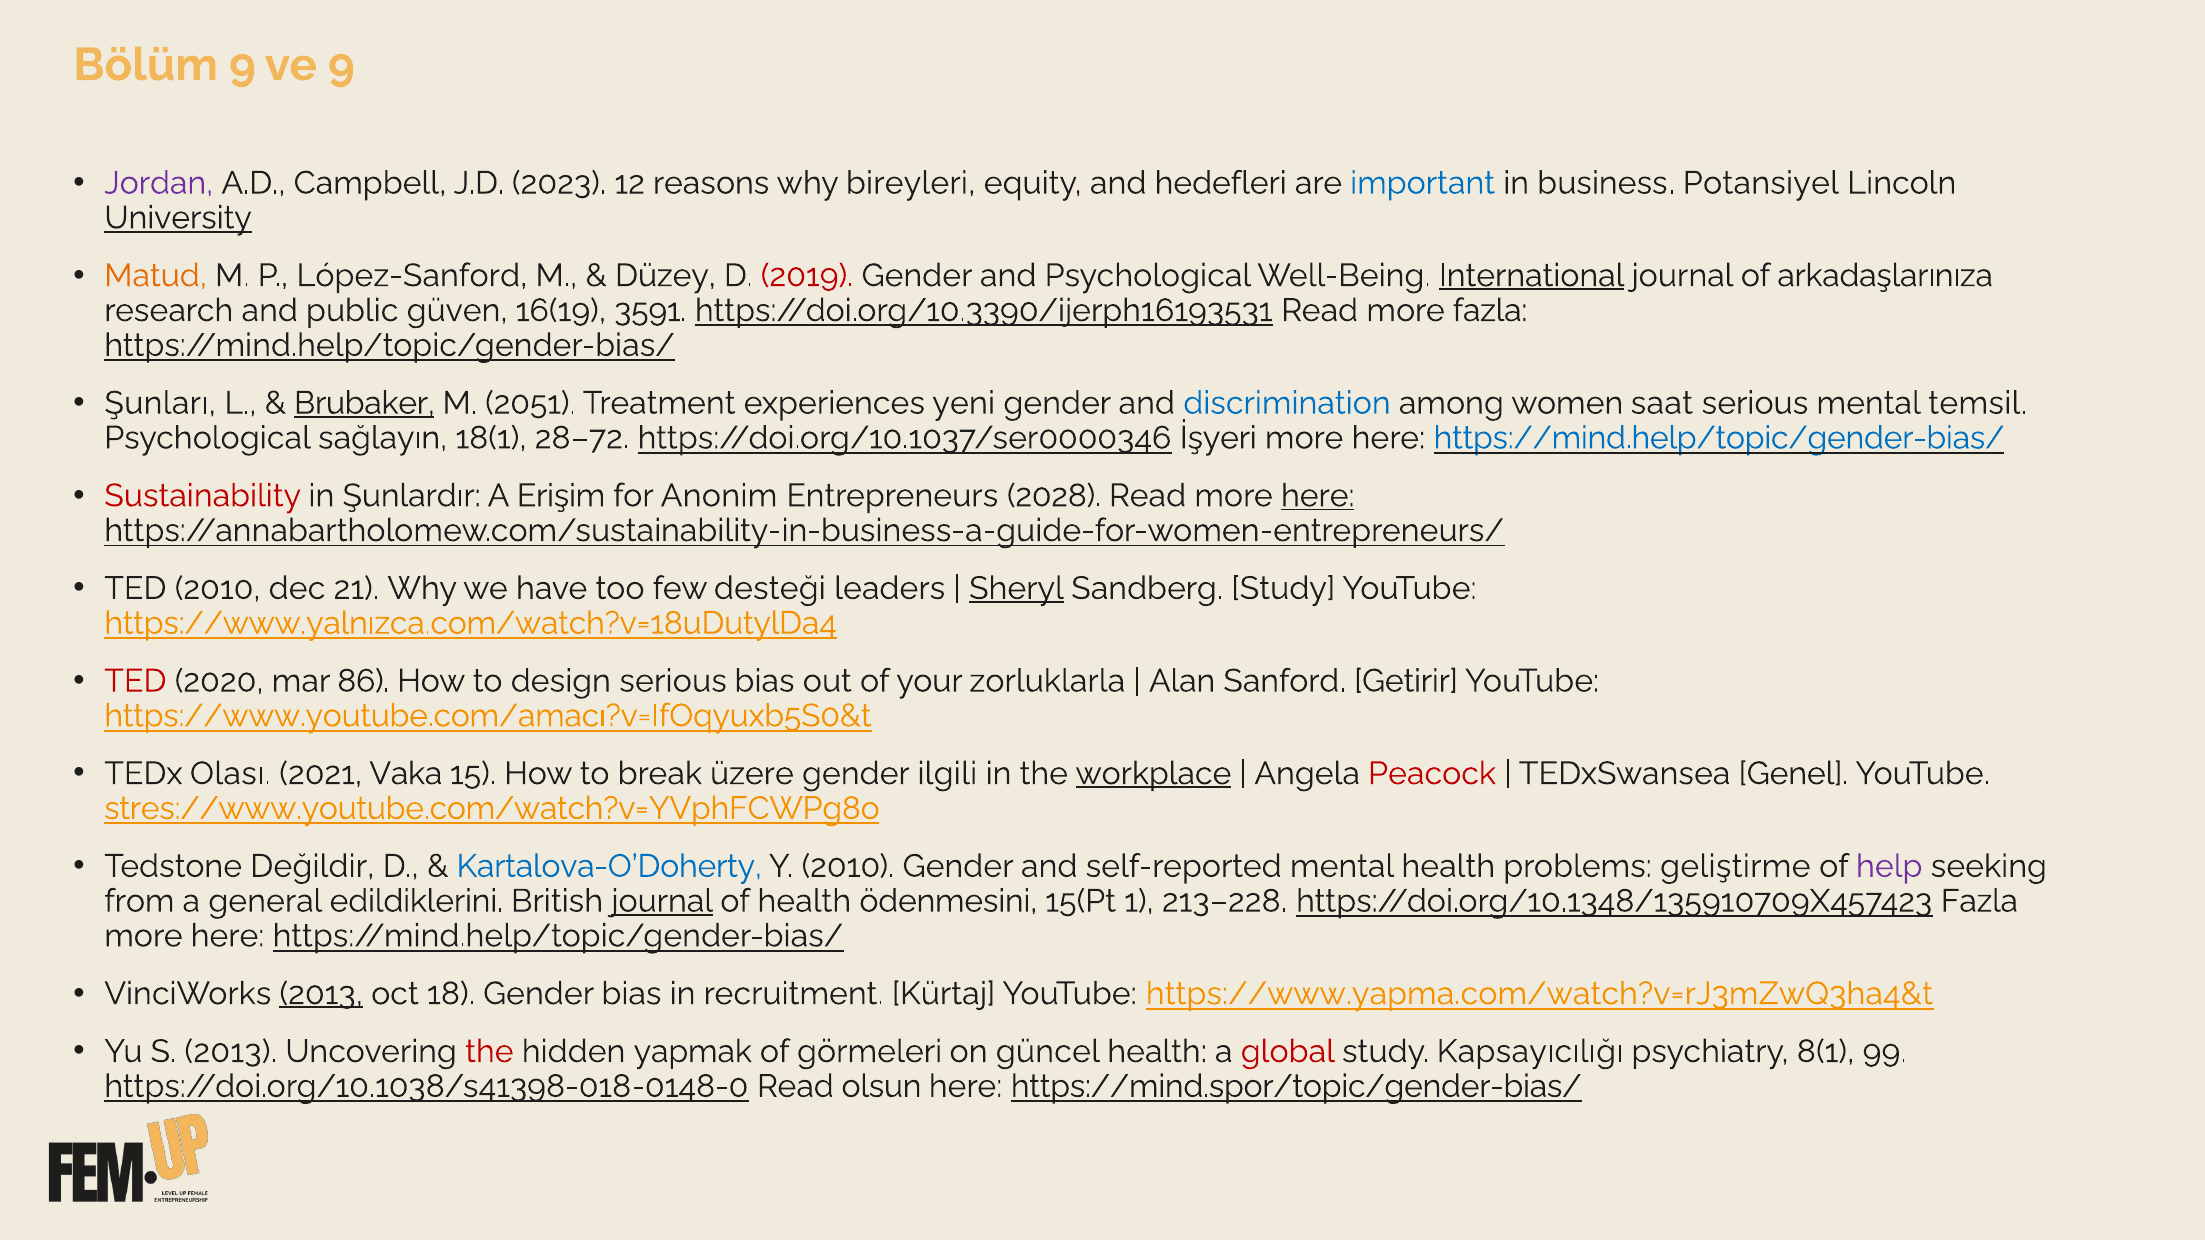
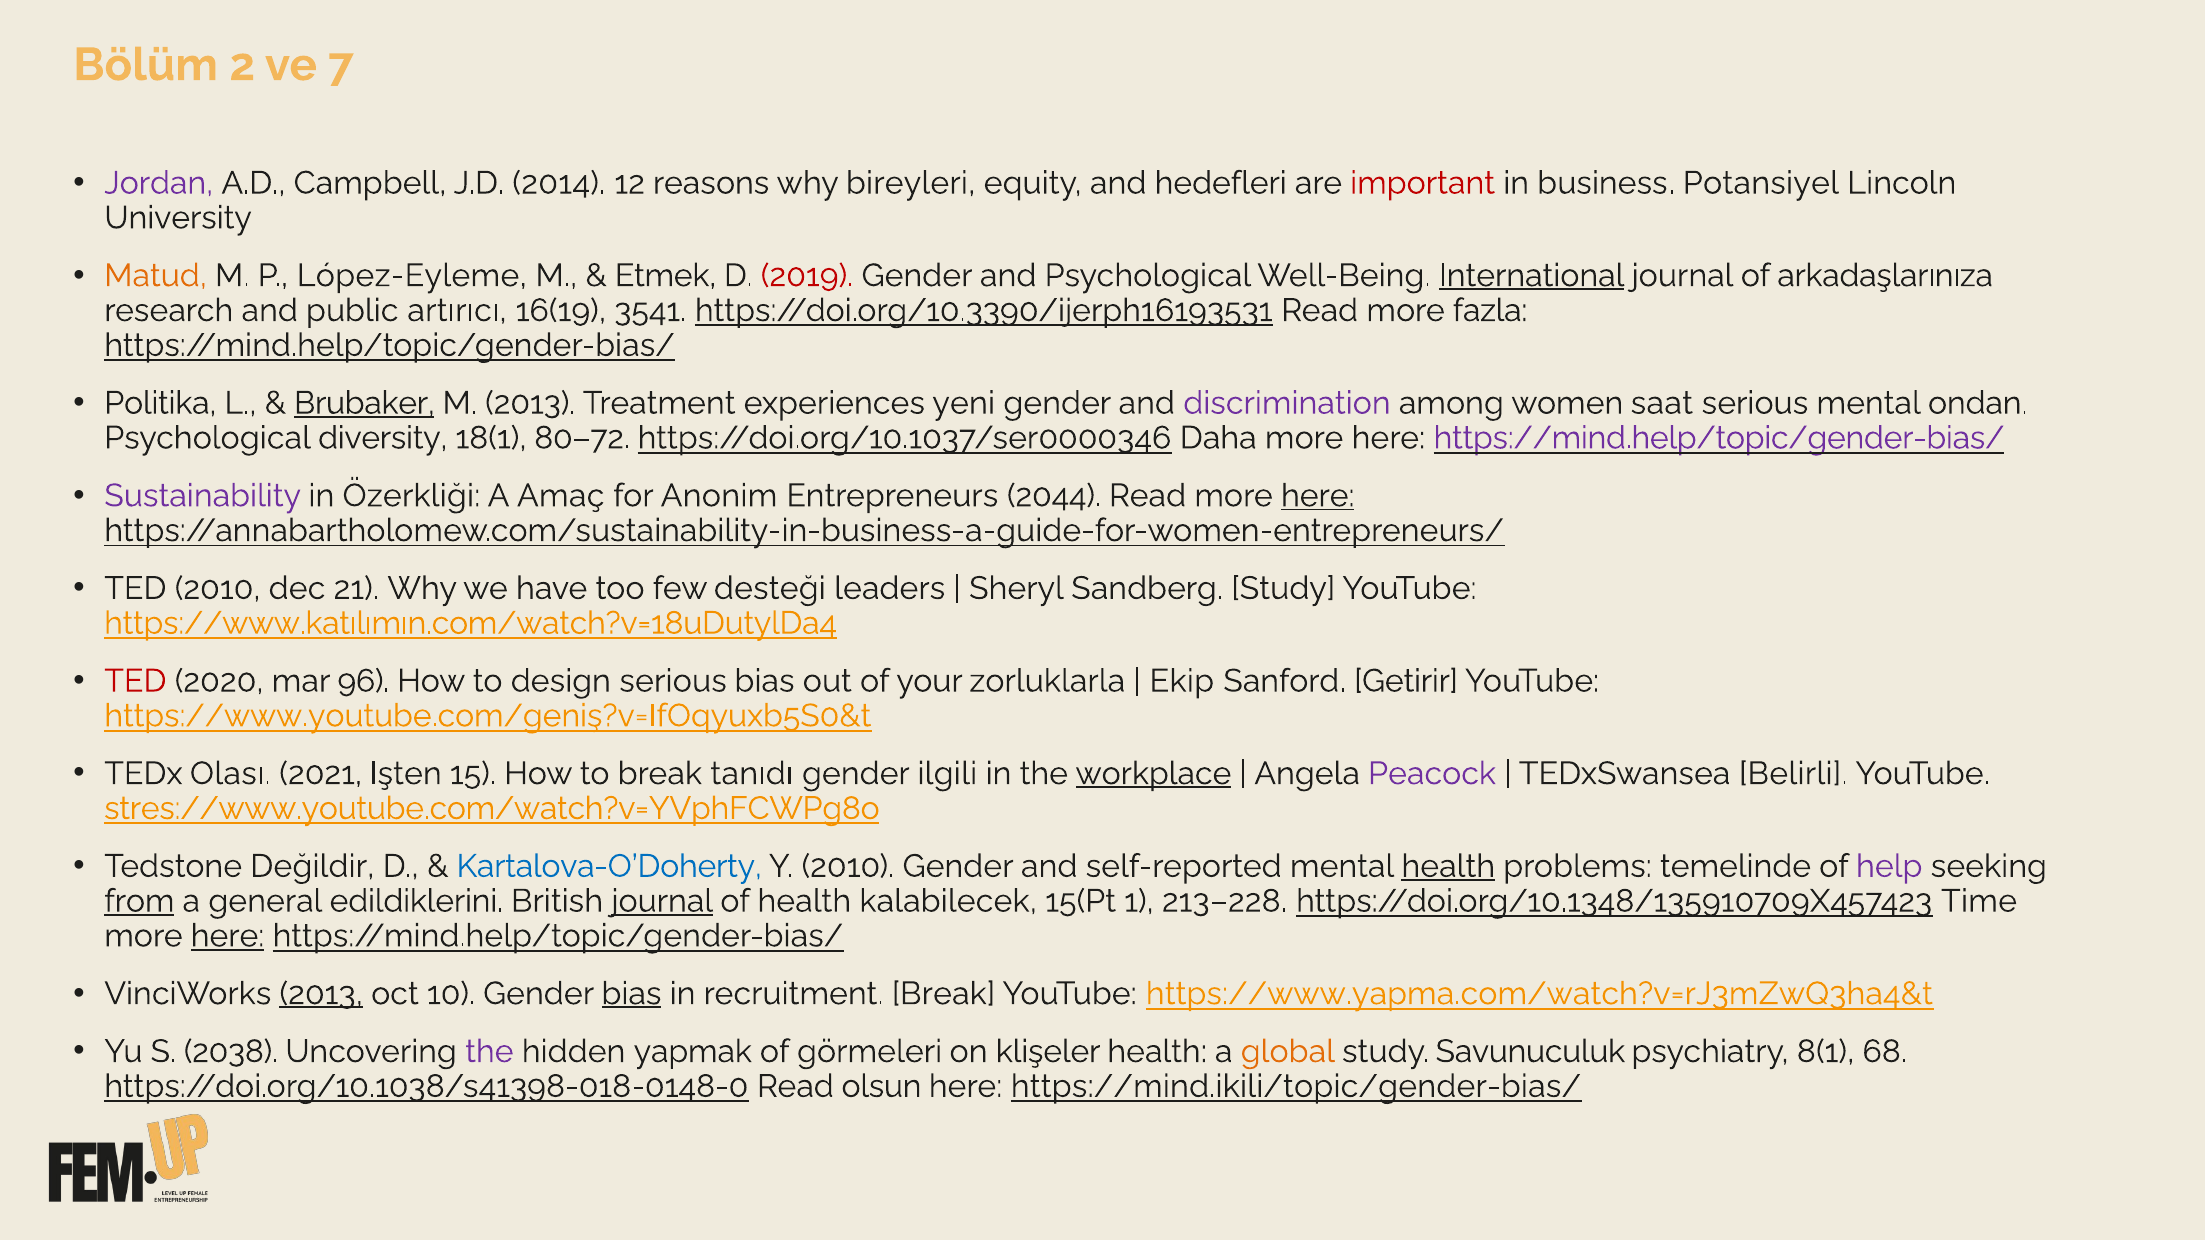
Bölüm 9: 9 -> 2 (242, 65)
ve 9: 9 -> 7 (341, 65)
2023: 2023 -> 2014 (559, 183)
important colour: blue -> red (1423, 183)
University underline: present -> none (178, 218)
López-Sanford: López-Sanford -> López-Eyleme (412, 276)
Düzey: Düzey -> Etmek (666, 276)
güven: güven -> artırıcı (457, 310)
3591: 3591 -> 3541 (650, 310)
Şunları: Şunları -> Politika (160, 403)
M 2051: 2051 -> 2013 (530, 403)
discrimination colour: blue -> purple (1287, 403)
temsil: temsil -> ondan (1978, 403)
sağlayın: sağlayın -> diversity (383, 438)
28–72: 28–72 -> 80–72 (582, 438)
İşyeri: İşyeri -> Daha (1218, 438)
https://mind.help/topic/gender-bias/ colour: blue -> purple (1719, 438)
Sustainability colour: red -> purple (203, 496)
Şunlardır: Şunlardır -> Özerkliği (411, 496)
Erişim: Erişim -> Amaç (561, 496)
2028: 2028 -> 2044 (1054, 496)
Sheryl underline: present -> none (1016, 588)
https://www.yalnızca.com/watch?v=18uDutylDa4: https://www.yalnızca.com/watch?v=18uDutylDa4 -> https://www.katılımın.com/watch?v=18uDutylDa4 (471, 623)
86: 86 -> 96 (363, 681)
Alan: Alan -> Ekip (1182, 681)
https://www.youtube.com/amacı?v=IfOqyuxb5S0&t: https://www.youtube.com/amacı?v=IfOqyuxb5S0&t -> https://www.youtube.com/geniş?v=IfOqyuxb5S0&t (488, 716)
Vaka: Vaka -> Işten (406, 774)
üzere: üzere -> tanıdı (752, 774)
Peacock colour: red -> purple (1432, 774)
Genel: Genel -> Belirli (1793, 774)
health underline: none -> present (1448, 866)
geliştirme: geliştirme -> temelinde (1736, 866)
from underline: none -> present (139, 901)
ödenmesini: ödenmesini -> kalabilecek (948, 901)
https://doi.org/10.1348/135910709X457423 Fazla: Fazla -> Time (1979, 901)
here underline: none -> present (228, 936)
18: 18 -> 10 (451, 994)
bias underline: none -> present (631, 994)
recruitment Kürtaj: Kürtaj -> Break (943, 994)
S 2013: 2013 -> 2038 (231, 1052)
the colour: red -> purple (489, 1052)
güncel: güncel -> klişeler (1048, 1052)
global colour: red -> orange (1288, 1052)
Kapsayıcılığı: Kapsayıcılığı -> Savunuculuk (1530, 1052)
99: 99 -> 68 (1885, 1052)
https://mind.spor/topic/gender-bias/: https://mind.spor/topic/gender-bias/ -> https://mind.ikili/topic/gender-bias/ (1296, 1087)
